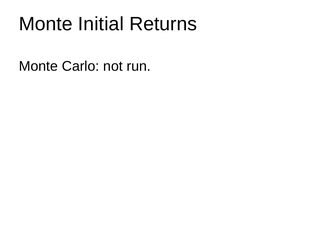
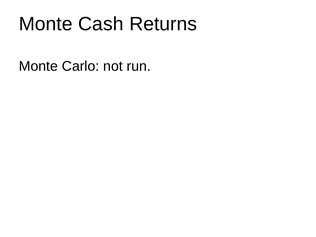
Initial: Initial -> Cash (101, 24)
